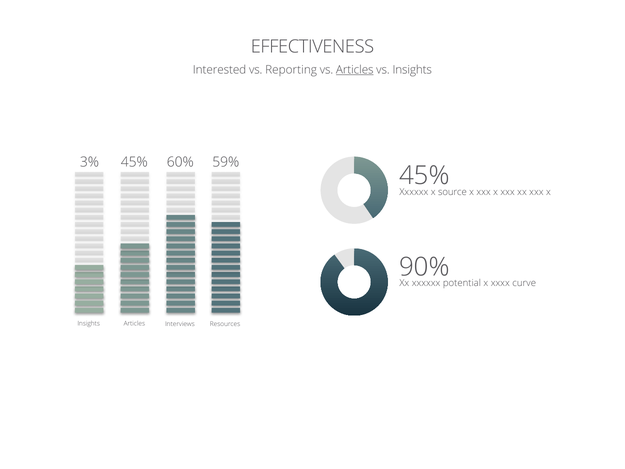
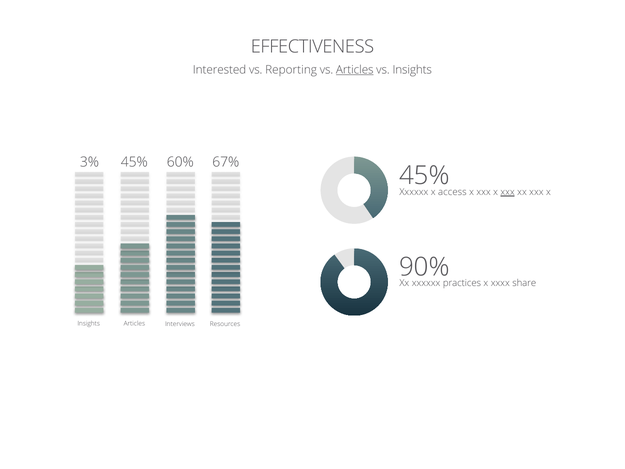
59%: 59% -> 67% (226, 162)
source: source -> access (452, 192)
xxx underline: none -> present (508, 192)
potential: potential -> practices (462, 283)
curve: curve -> share (524, 283)
